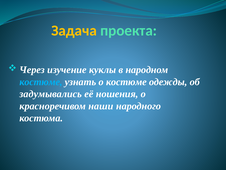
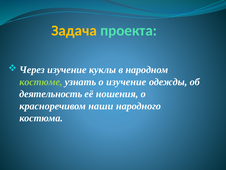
костюме colour: light blue -> light green (41, 82)
о костюме: костюме -> изучение (126, 82)
задумывались: задумывались -> деятельность (51, 94)
